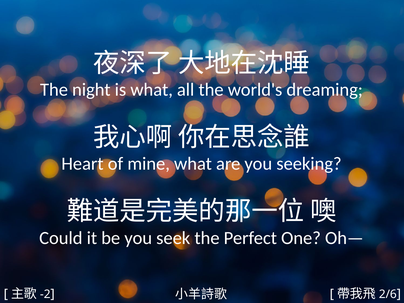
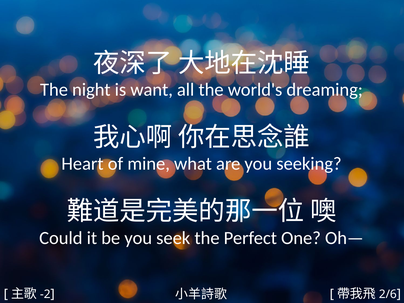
is what: what -> want (152, 90)
